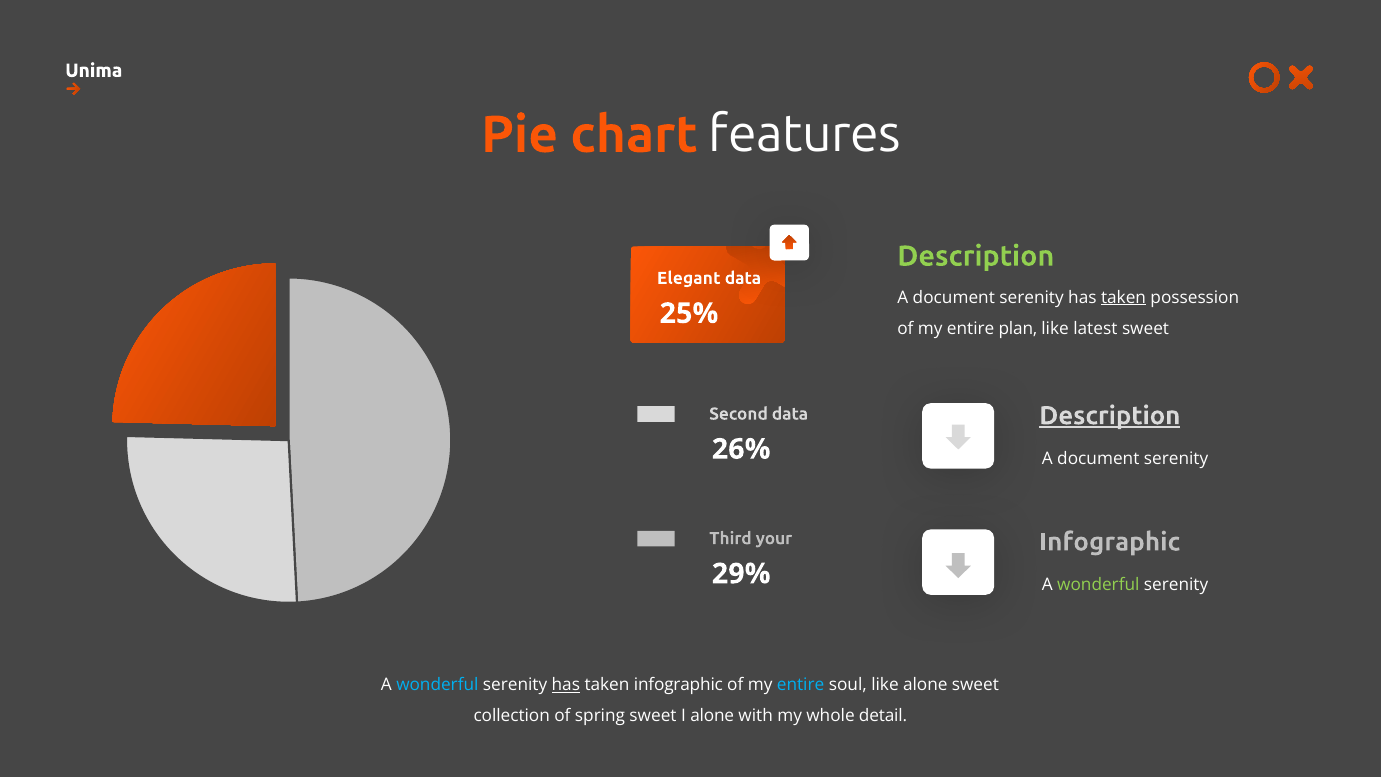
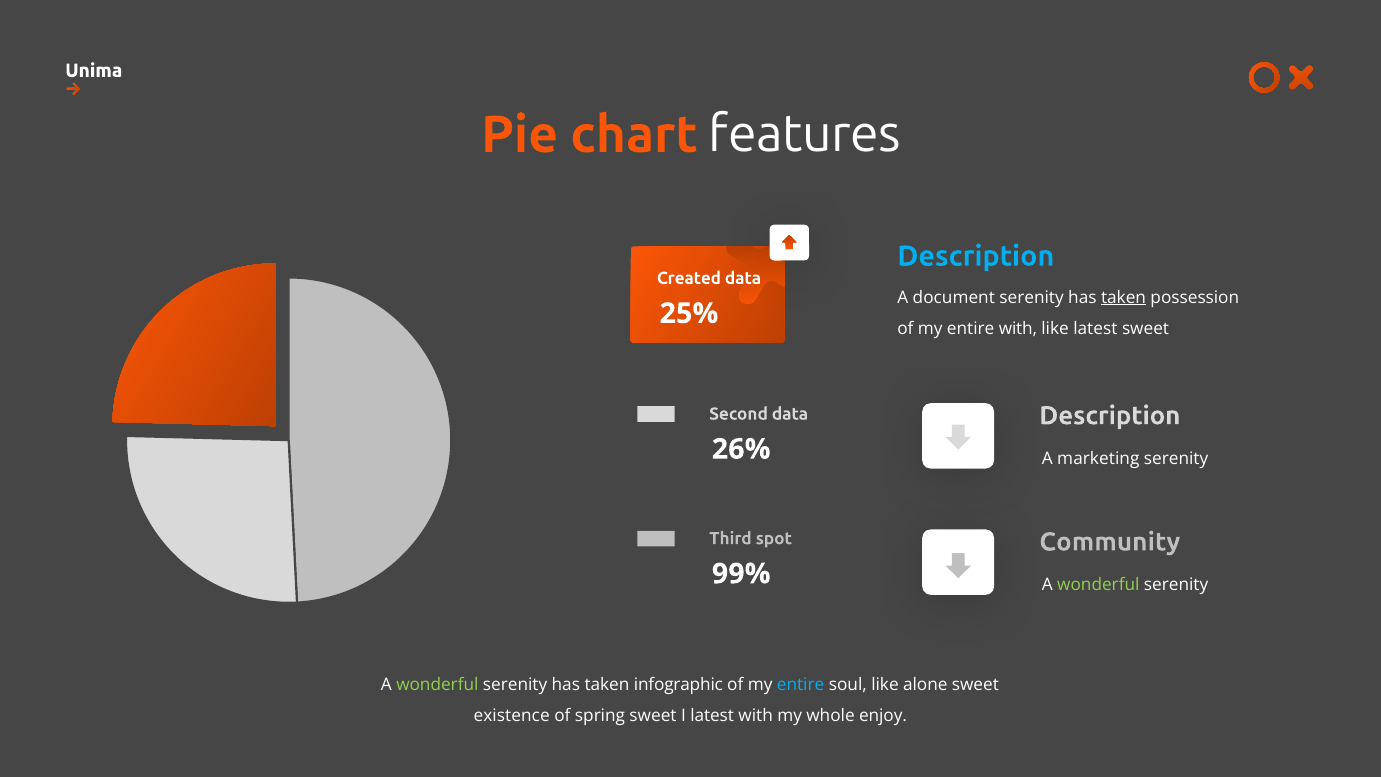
Description colour: light green -> light blue (976, 256)
Elegant: Elegant -> Created (689, 278)
entire plan: plan -> with (1018, 328)
Description underline: present -> none (1110, 416)
document: document -> marketing (1098, 459)
Infographic: Infographic -> Community (1110, 542)
your: your -> spot (774, 538)
29%: 29% -> 99% (741, 574)
wonderful colour: light blue -> light green (437, 685)
has underline: present -> none (566, 685)
collection: collection -> existence (512, 716)
I alone: alone -> latest (712, 716)
detail: detail -> enjoy (883, 716)
